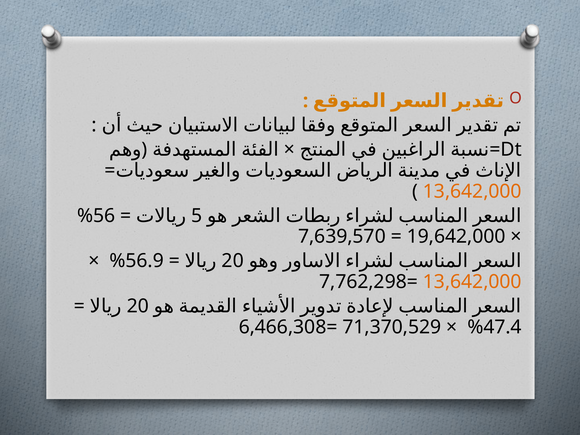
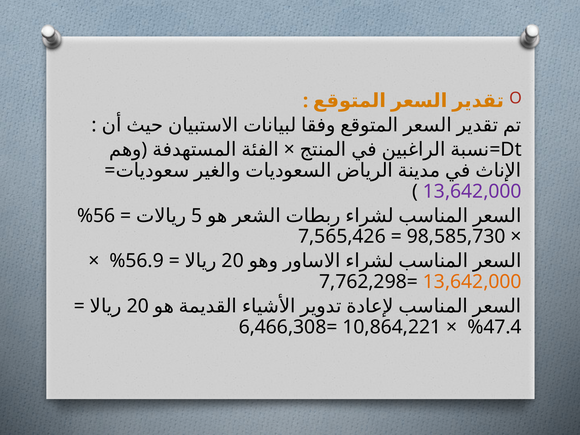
13,642,000 colour: orange -> purple (472, 191)
7,639,570: 7,639,570 -> 7,565,426 (342, 237)
19,642,000: 19,642,000 -> 98,585,730 (456, 237)
71,370,529: 71,370,529 -> 10,864,221 (392, 327)
